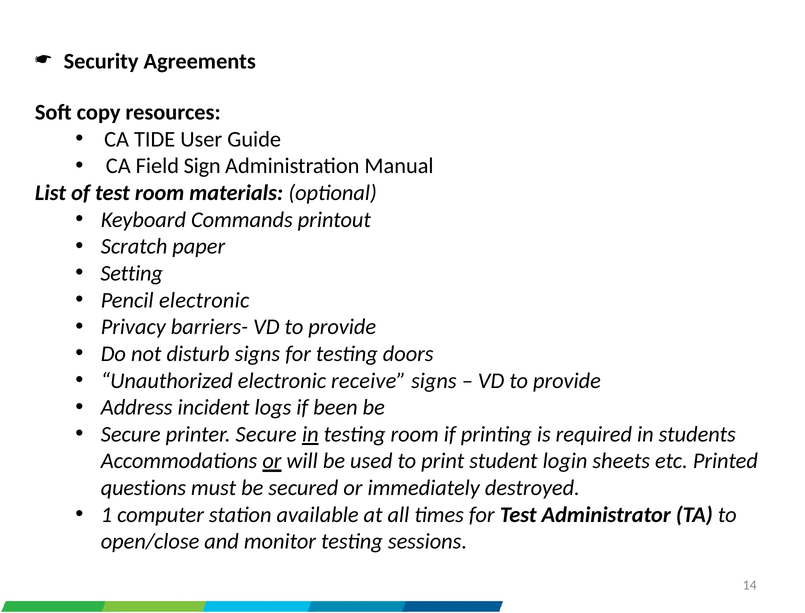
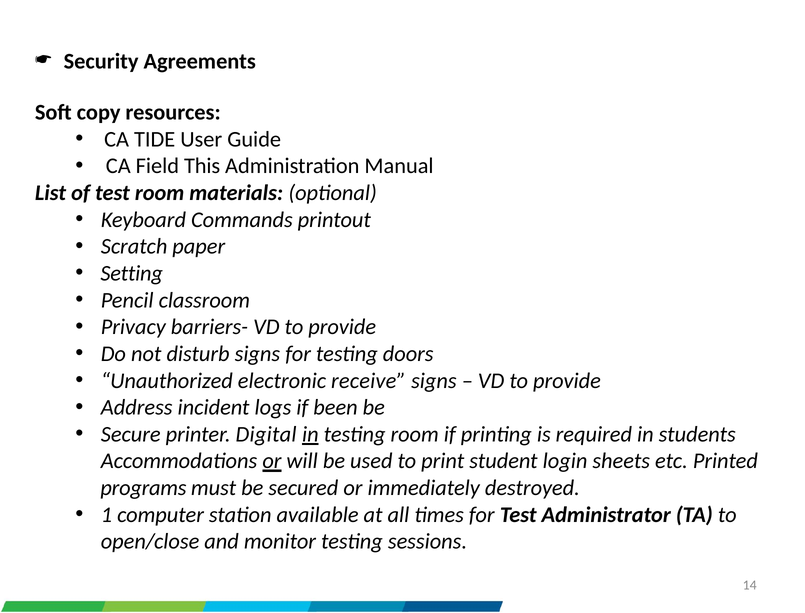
Sign: Sign -> This (202, 166)
Pencil electronic: electronic -> classroom (204, 300)
printer Secure: Secure -> Digital (266, 435)
questions: questions -> programs (143, 488)
